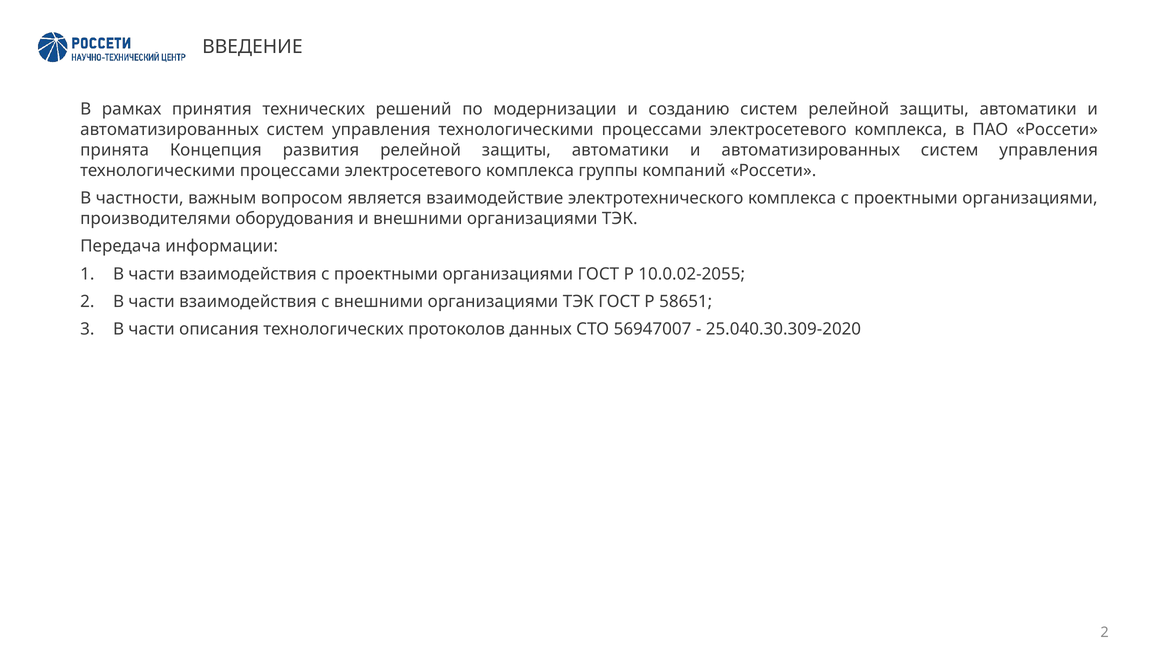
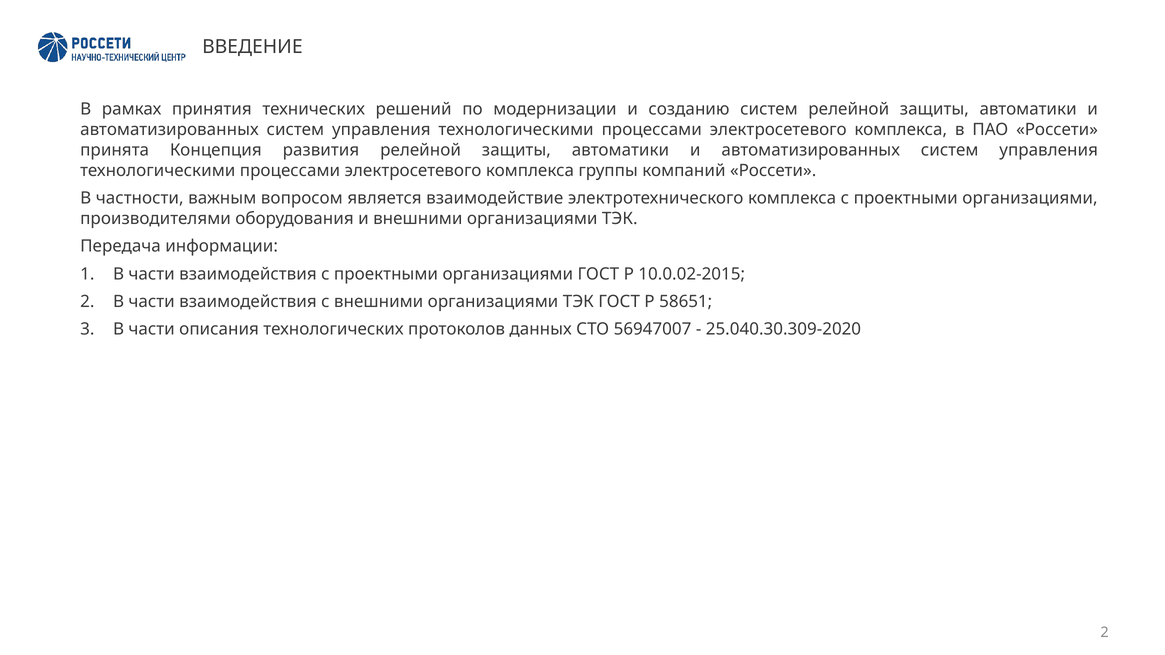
10.0.02-2055: 10.0.02-2055 -> 10.0.02-2015 (692, 274)
